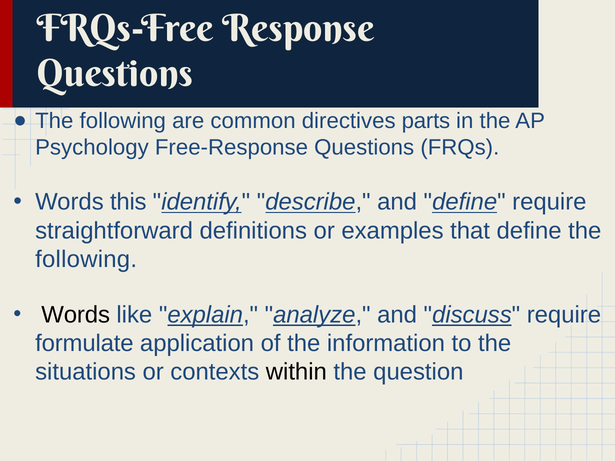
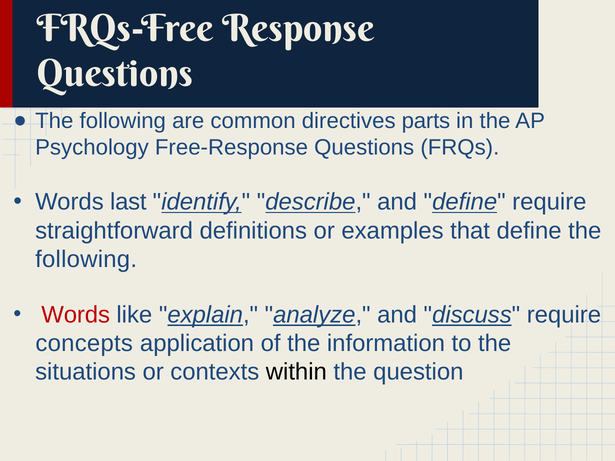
this: this -> last (128, 202)
Words colour: black -> red (76, 315)
formulate: formulate -> concepts (84, 344)
